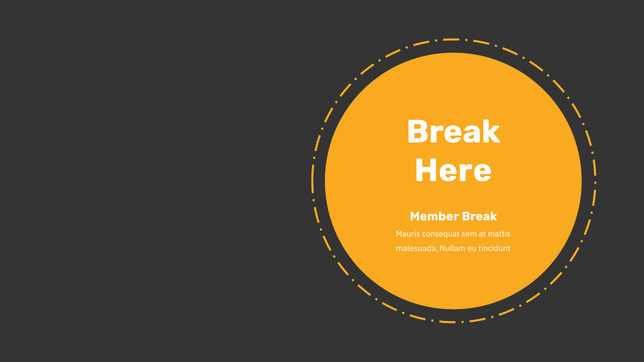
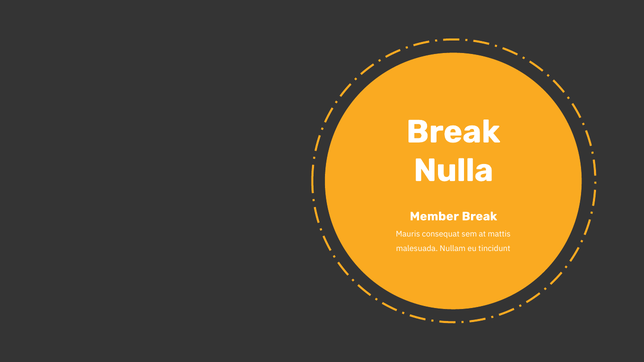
Here: Here -> Nulla (453, 170)
